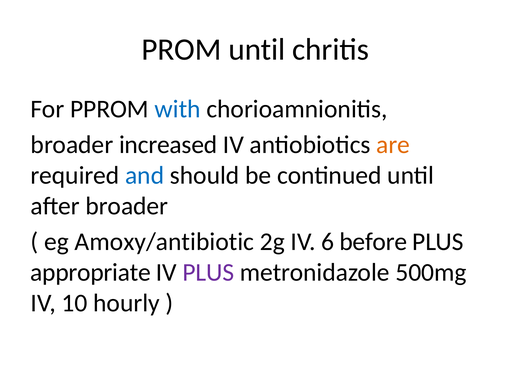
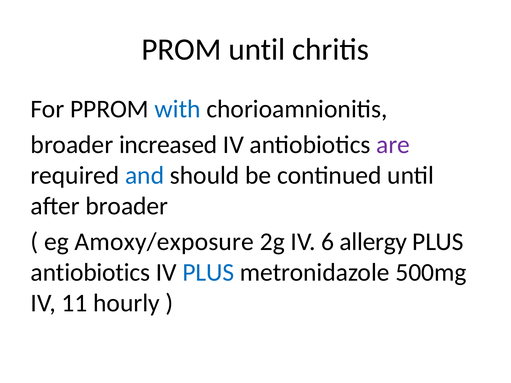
are colour: orange -> purple (393, 145)
Amoxy/antibiotic: Amoxy/antibiotic -> Amoxy/exposure (164, 242)
before: before -> allergy (373, 242)
appropriate: appropriate -> antiobiotics (90, 273)
PLUS colour: purple -> blue (208, 273)
10: 10 -> 11 (75, 303)
